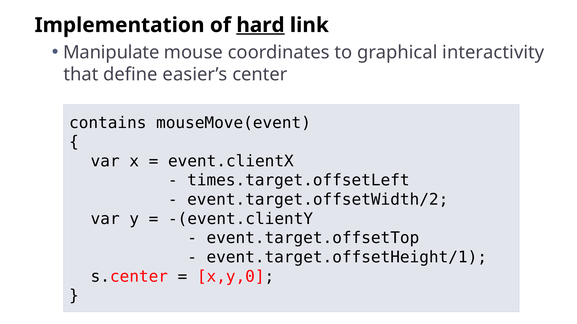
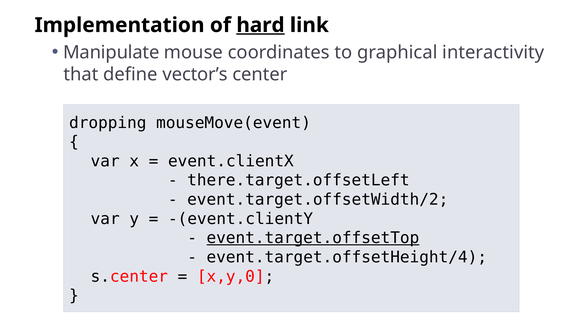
easier’s: easier’s -> vector’s (195, 75)
contains: contains -> dropping (108, 123)
times.target.offsetLeft: times.target.offsetLeft -> there.target.offsetLeft (298, 181)
event.target.offsetTop underline: none -> present (313, 238)
event.target.offsetHeight/1: event.target.offsetHeight/1 -> event.target.offsetHeight/4 (347, 258)
